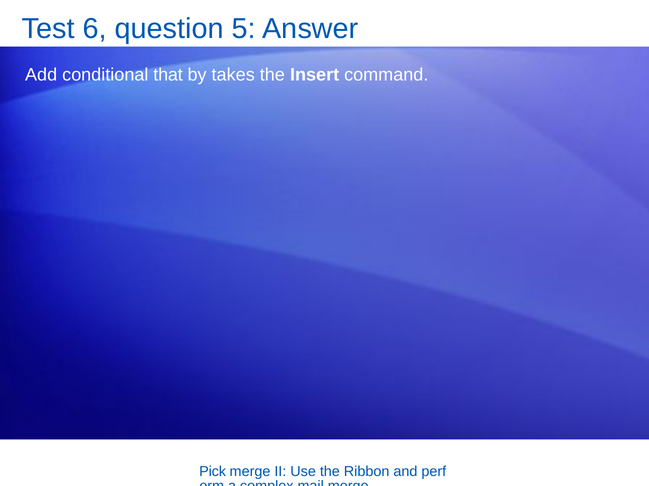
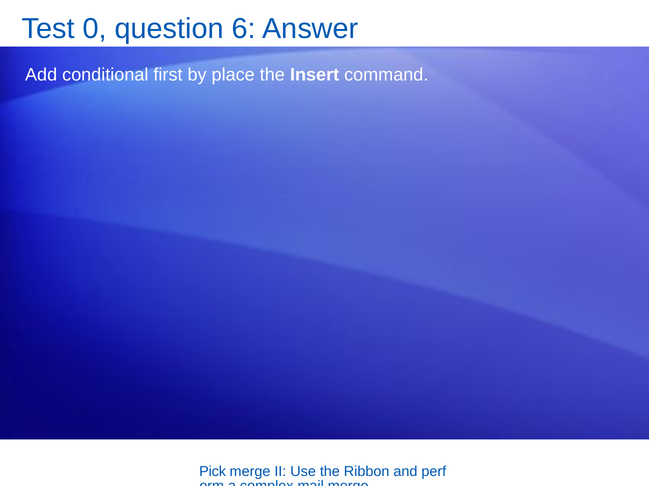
6: 6 -> 0 (95, 29)
5: 5 -> 6 (244, 29)
that: that -> first (168, 75)
takes: takes -> place (233, 75)
